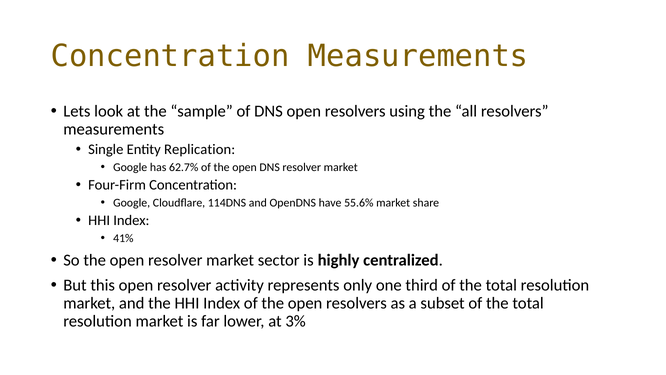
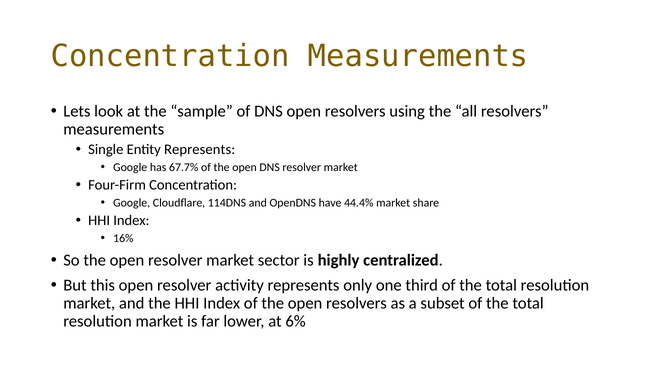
Entity Replication: Replication -> Represents (200, 149)
62.7%: 62.7% -> 67.7% (184, 167)
55.6%: 55.6% -> 44.4% (359, 203)
41%: 41% -> 16% (123, 238)
3%: 3% -> 6% (296, 321)
